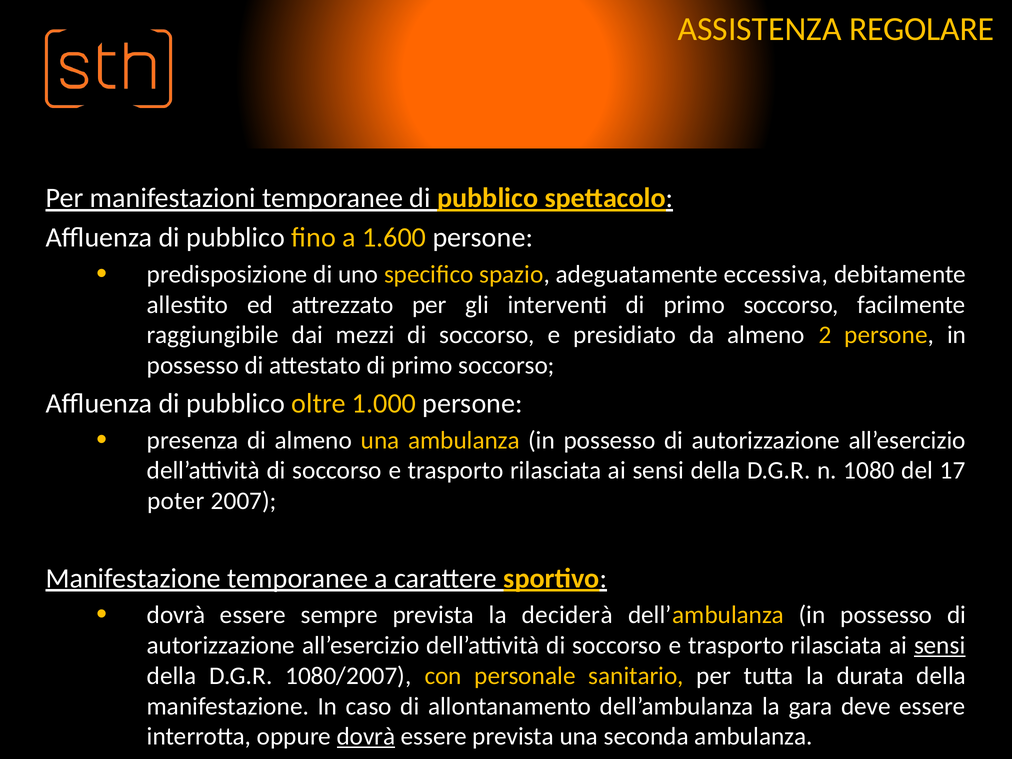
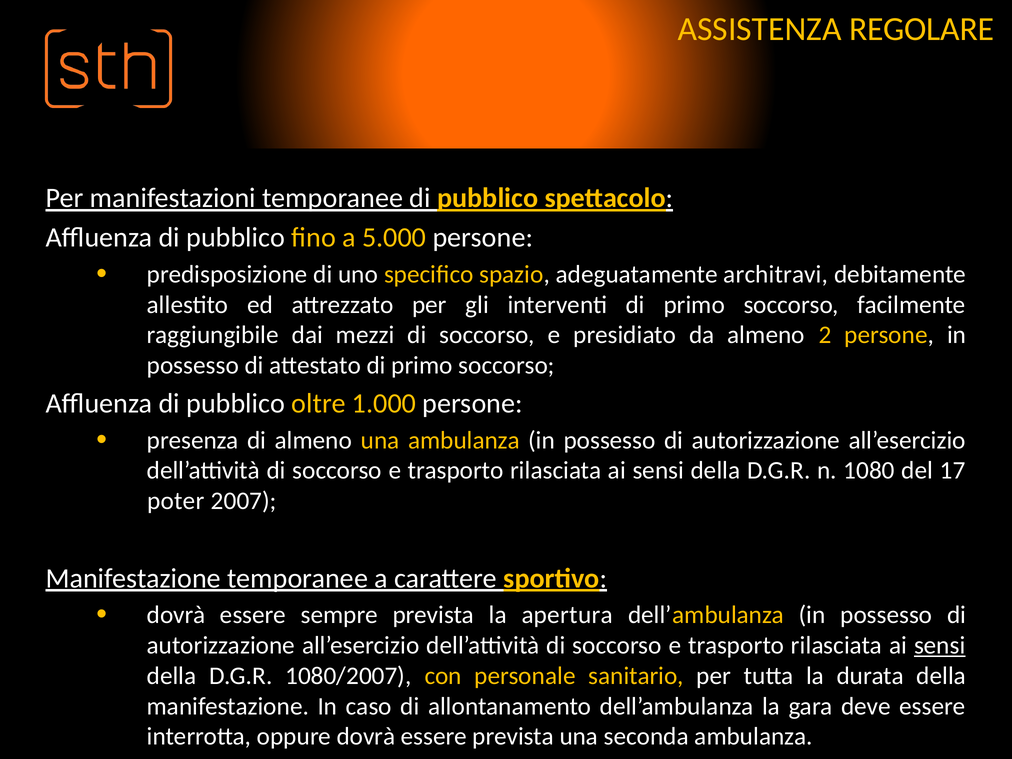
1.600: 1.600 -> 5.000 (394, 238)
eccessiva: eccessiva -> architravi (776, 274)
deciderà: deciderà -> apertura (567, 615)
dovrà underline: present -> none (366, 737)
